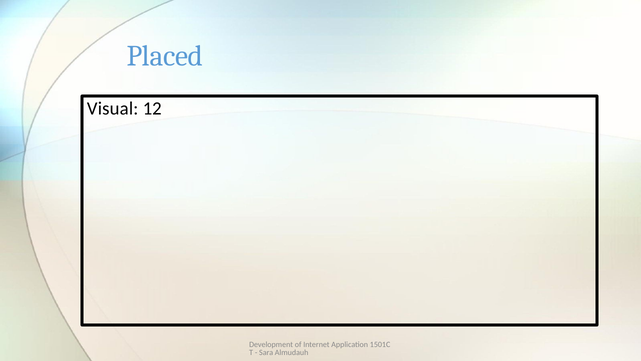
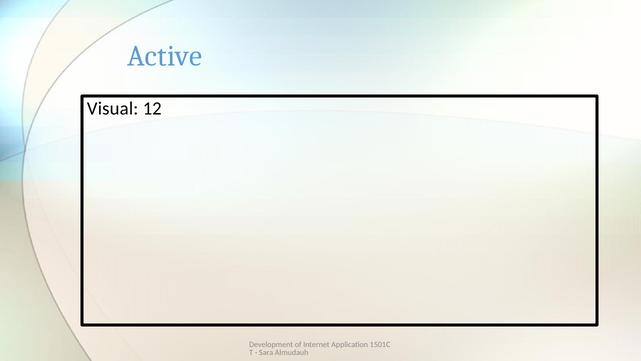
Placed: Placed -> Active (165, 56)
